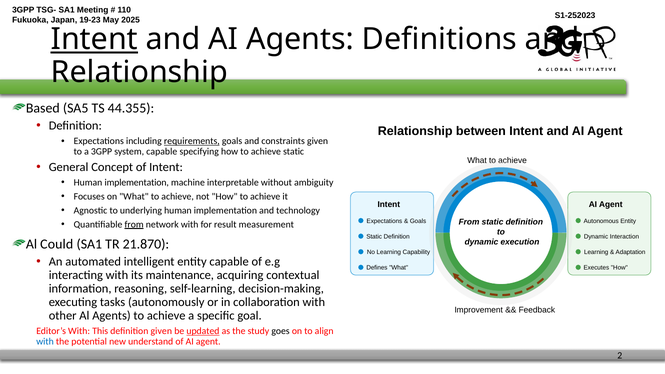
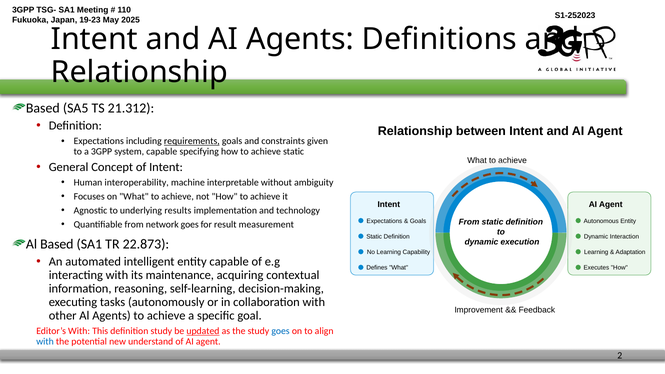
Intent underline: present -> none (94, 39)
44.355: 44.355 -> 21.312 (131, 108)
implementation: implementation -> interoperability (137, 183)
underlying human: human -> results (178, 210)
from underline: present -> none (134, 224)
network with: with -> goes (190, 224)
Al Could: Could -> Based (57, 244)
21.870: 21.870 -> 22.873 (146, 244)
definition given: given -> study (161, 331)
goes colour: black -> blue (281, 331)
